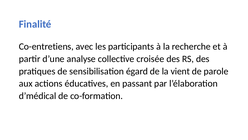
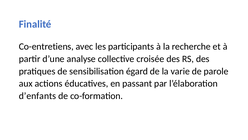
vient: vient -> varie (180, 71)
d’médical: d’médical -> d’enfants (38, 96)
